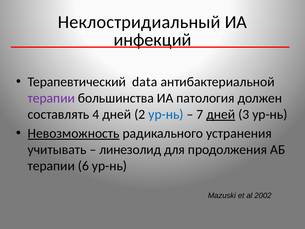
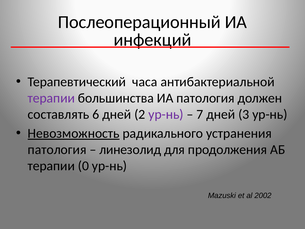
Неклостридиальный: Неклостридиальный -> Послеоперационный (139, 22)
data: data -> часа (145, 82)
4: 4 -> 6 (96, 114)
ур-нь colour: blue -> purple (166, 114)
дней underline: present -> none (221, 114)
учитывать: учитывать -> патология (57, 150)
6: 6 -> 0 (83, 166)
